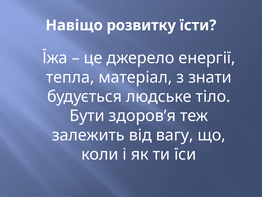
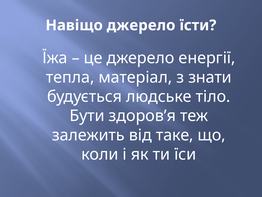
Навіщо розвитку: розвитку -> джерело (141, 25)
вагу: вагу -> таке (175, 135)
